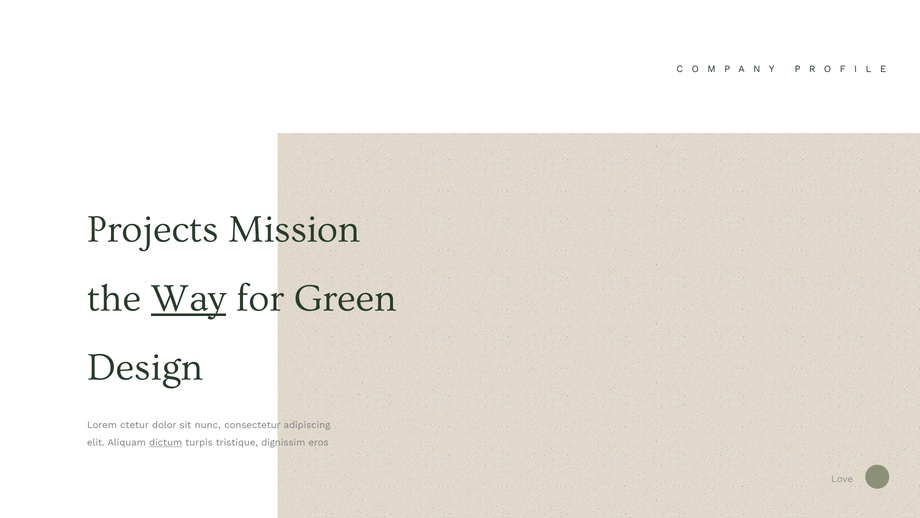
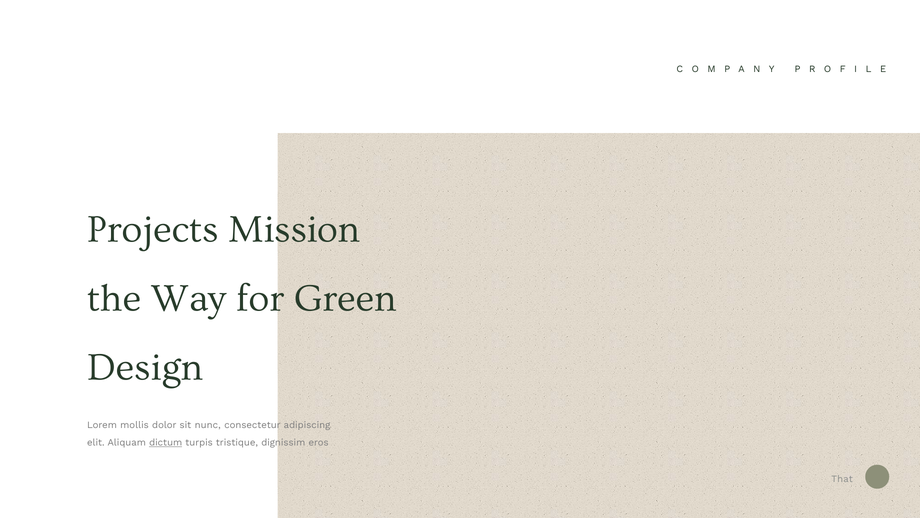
Way underline: present -> none (188, 298)
ctetur: ctetur -> mollis (134, 425)
Love: Love -> That (842, 478)
